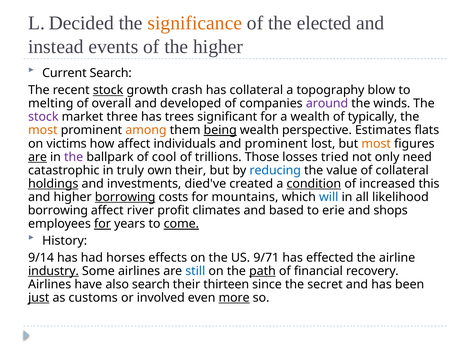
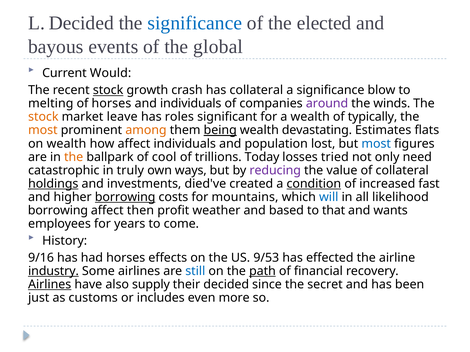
significance colour: orange -> blue (195, 23)
instead: instead -> bayous (56, 47)
the higher: higher -> global (218, 47)
Current Search: Search -> Would (111, 73)
a topography: topography -> significance (330, 90)
of overall: overall -> horses (111, 104)
and developed: developed -> individuals (191, 104)
stock colour: purple -> orange (43, 117)
three: three -> leave (122, 117)
trees: trees -> roles (179, 117)
perspective: perspective -> devastating (317, 130)
on victims: victims -> wealth (66, 144)
and prominent: prominent -> population (276, 144)
most colour: orange -> blue (376, 144)
are underline: present -> none (38, 157)
the colour: purple -> orange (74, 157)
Those: Those -> Today (262, 157)
own their: their -> ways (191, 171)
reducing colour: blue -> purple (275, 171)
this: this -> fast (429, 184)
river: river -> then (140, 211)
climates: climates -> weather (216, 211)
erie: erie -> that (334, 211)
shops: shops -> wants (391, 211)
for underline: present -> none (102, 224)
come underline: present -> none (181, 224)
9/14: 9/14 -> 9/16 (41, 258)
9/71: 9/71 -> 9/53 (266, 258)
Airlines underline: none -> present (50, 285)
also search: search -> supply (151, 285)
their thirteen: thirteen -> decided (226, 285)
just underline: present -> none (39, 298)
involved: involved -> includes (161, 298)
more underline: present -> none (234, 298)
